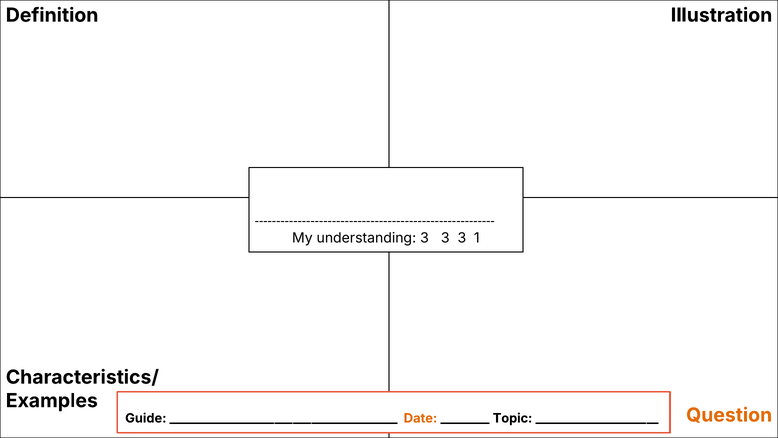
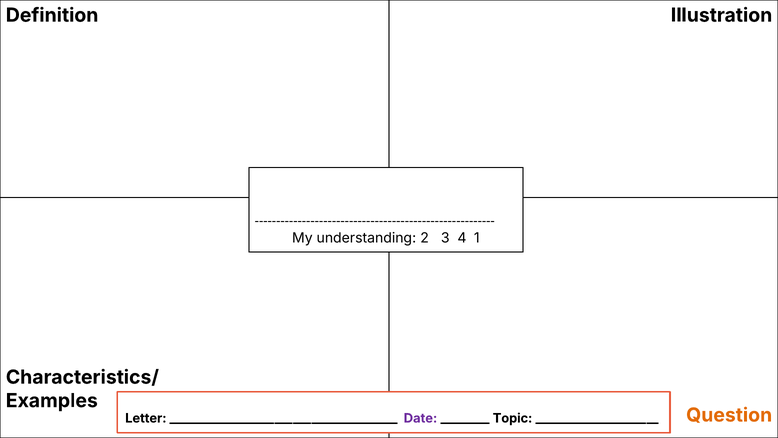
understanding 3: 3 -> 2 (425, 238)
3: 3 -> 4 (462, 238)
Guide: Guide -> Letter (146, 418)
Date colour: orange -> purple (421, 418)
